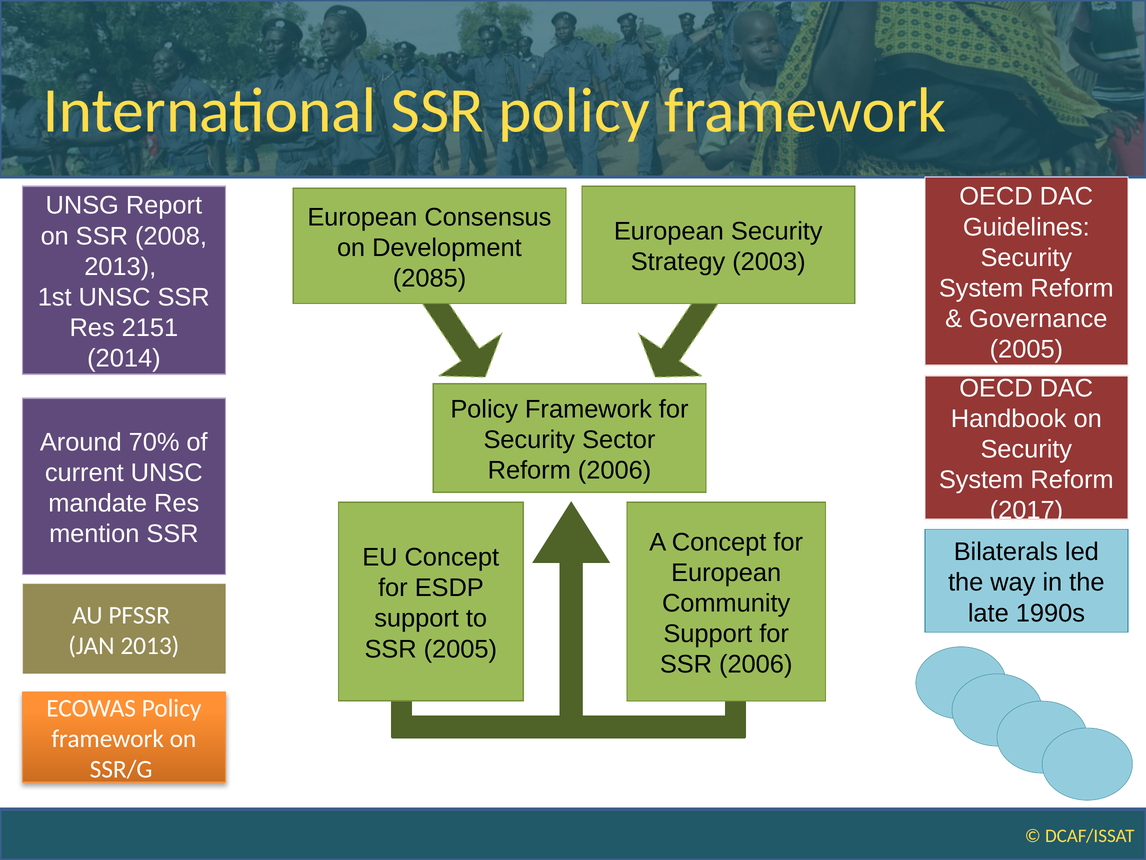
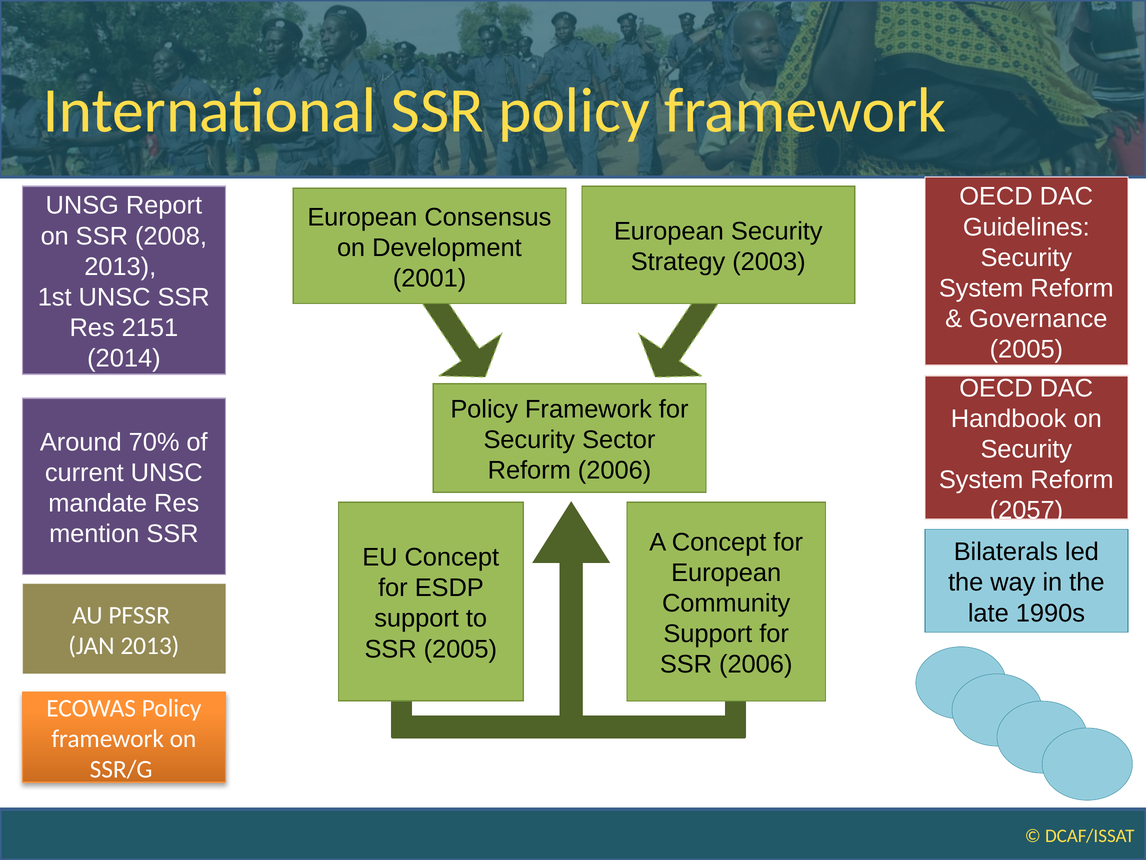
2085: 2085 -> 2001 (430, 278)
2017: 2017 -> 2057 (1026, 510)
